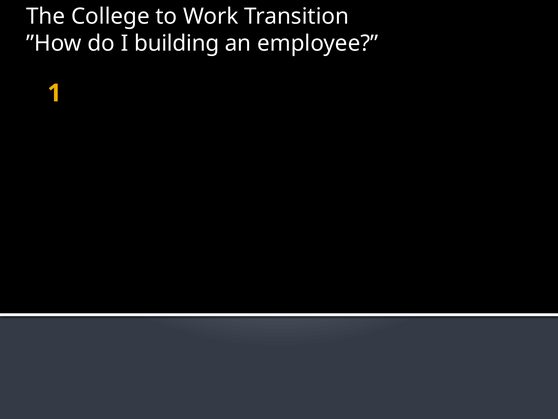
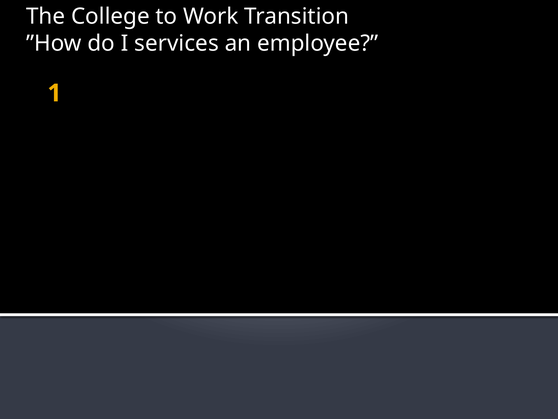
building: building -> services (177, 43)
